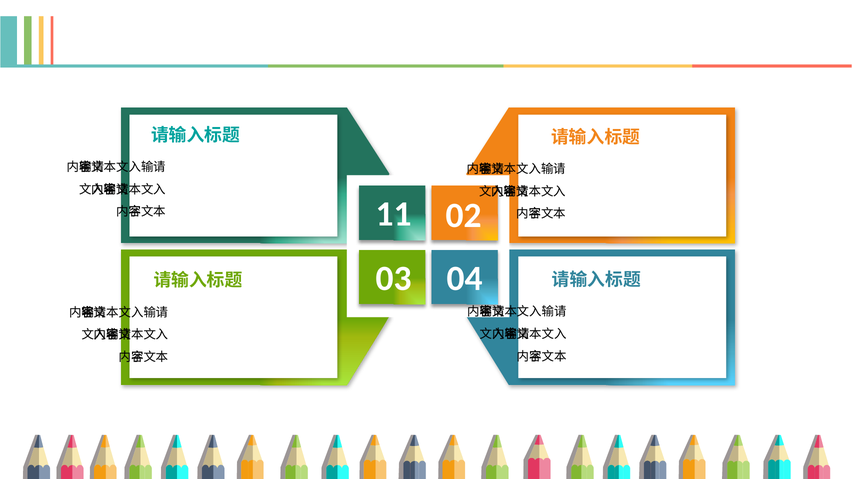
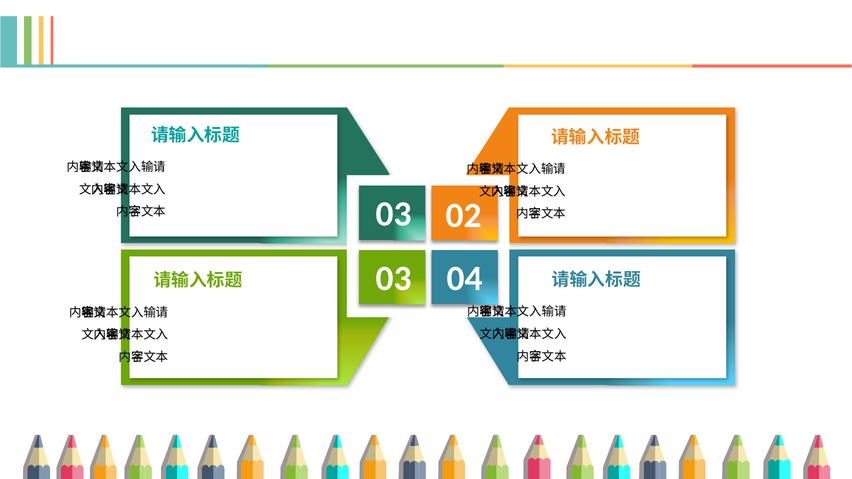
11: 11 -> 03 (394, 214)
